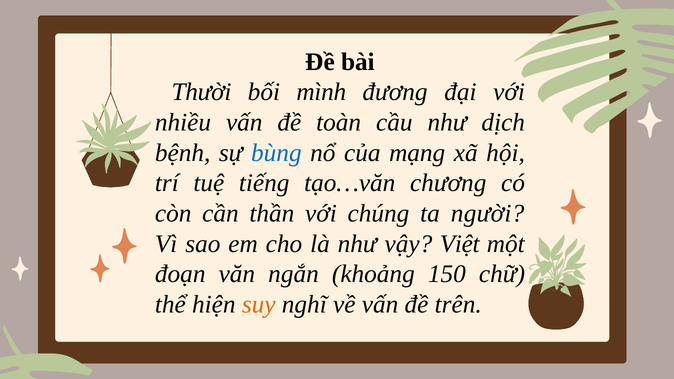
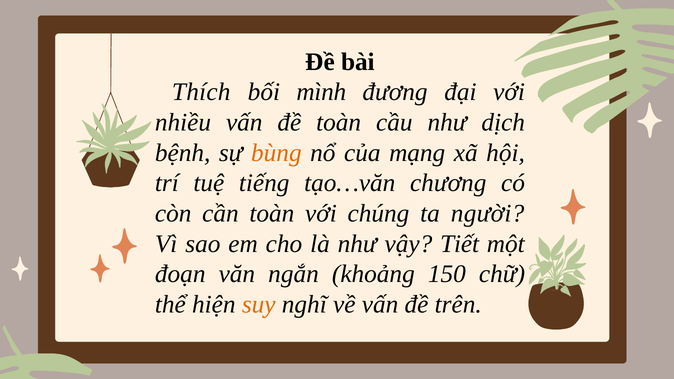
Thười: Thười -> Thích (201, 92)
bùng colour: blue -> orange (276, 153)
cần thần: thần -> toàn (272, 214)
Việt: Việt -> Tiết (460, 244)
